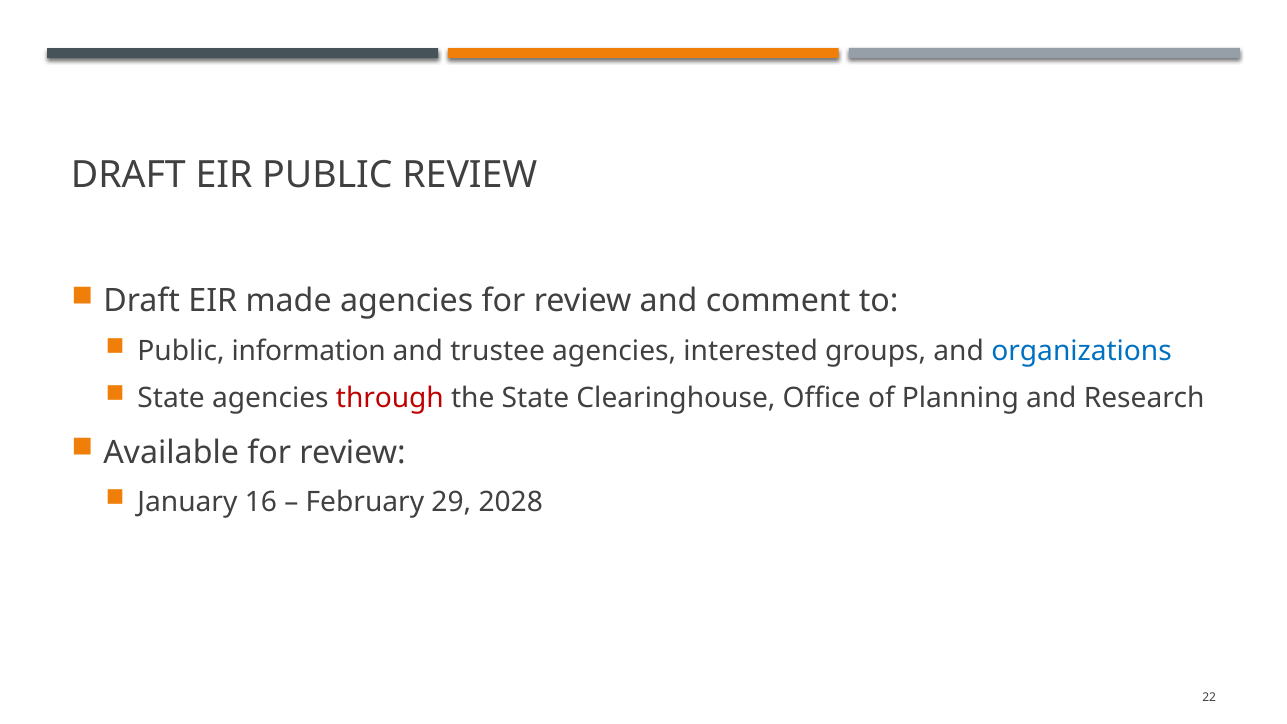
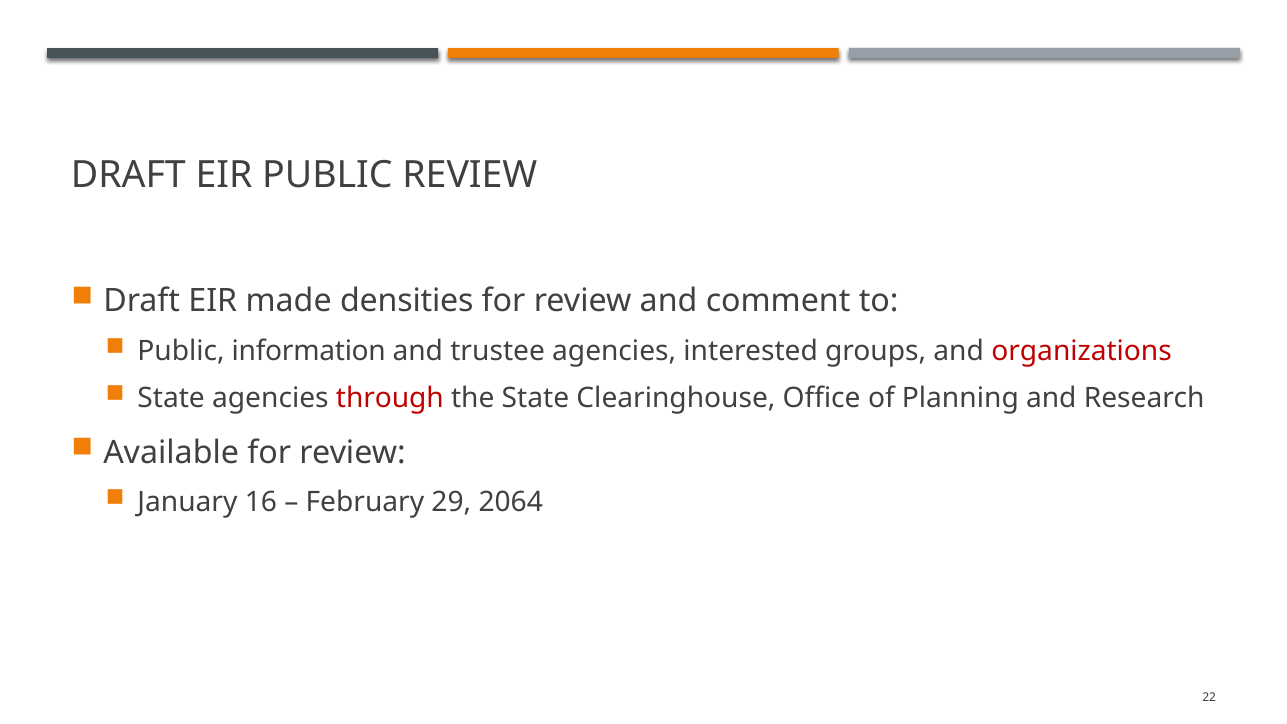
made agencies: agencies -> densities (407, 301)
organizations colour: blue -> red (1082, 351)
2028: 2028 -> 2064 (511, 503)
